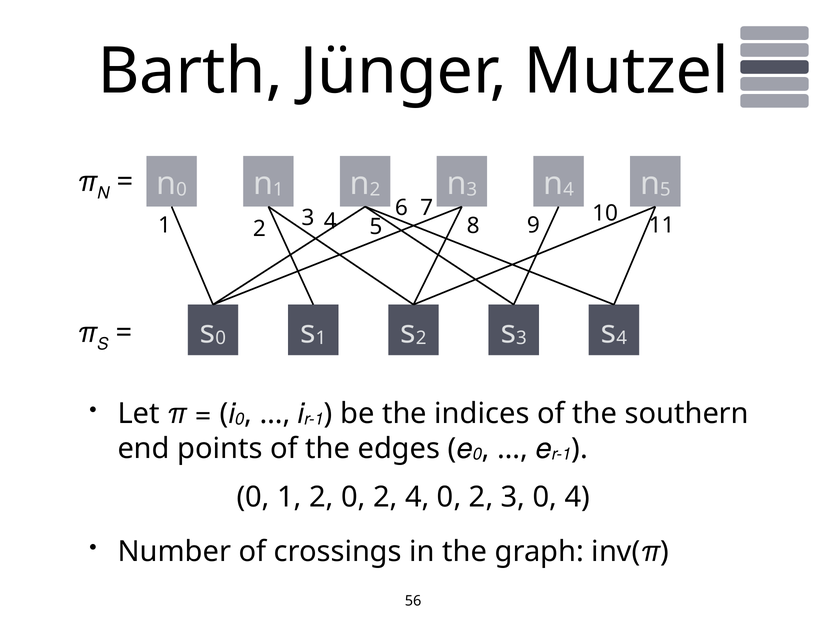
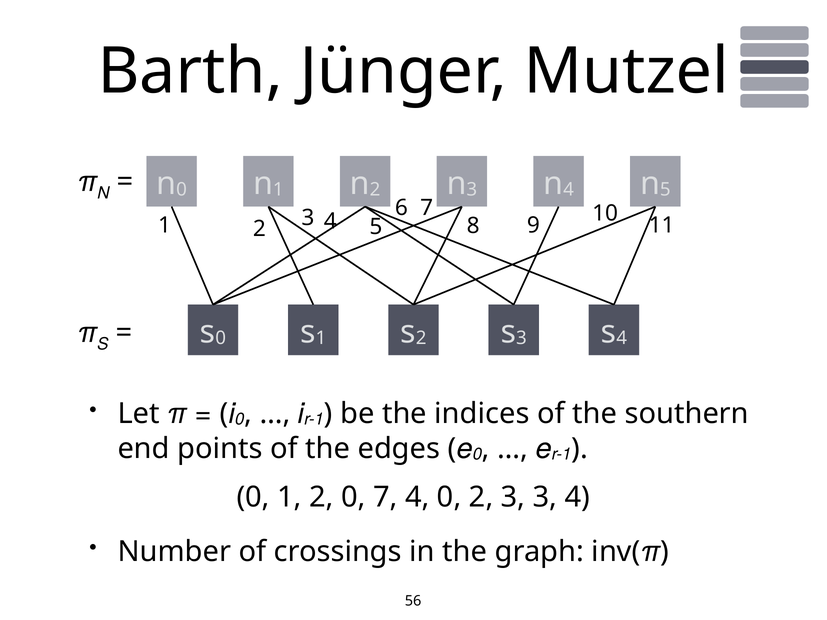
2 0 2: 2 -> 7 (385, 497)
3 0: 0 -> 3 (545, 497)
